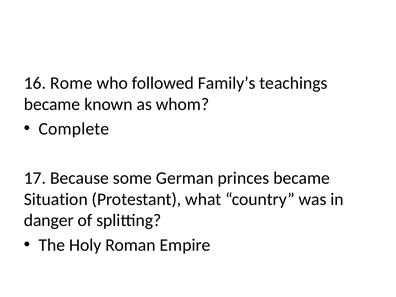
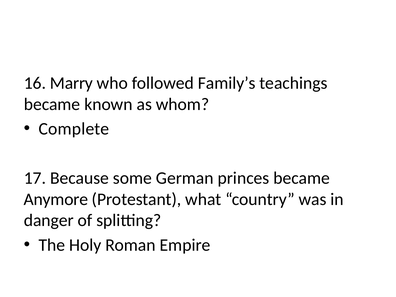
Rome: Rome -> Marry (71, 83)
Situation: Situation -> Anymore (56, 199)
